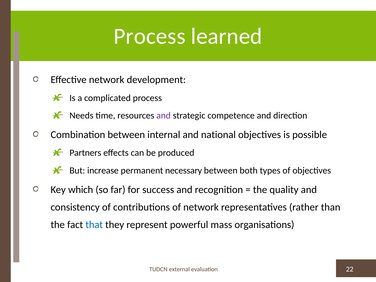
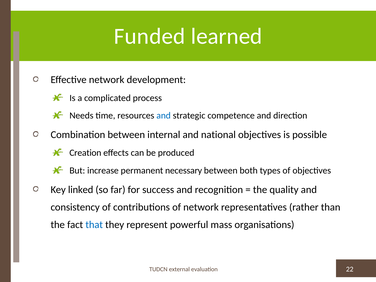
Process: Process -> Funded (150, 36)
and colour: purple -> blue (164, 116)
Partners: Partners -> Creation (85, 153)
which: which -> linked (81, 190)
